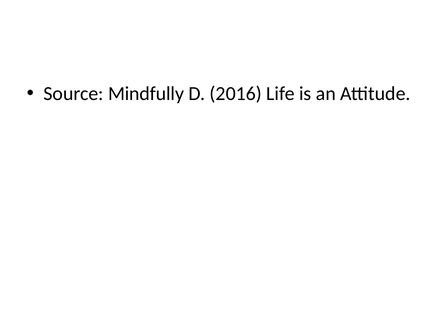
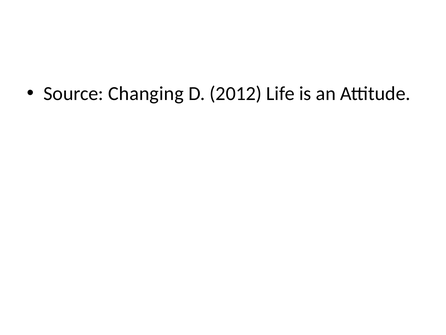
Mindfully: Mindfully -> Changing (146, 94)
2016: 2016 -> 2012 (236, 94)
